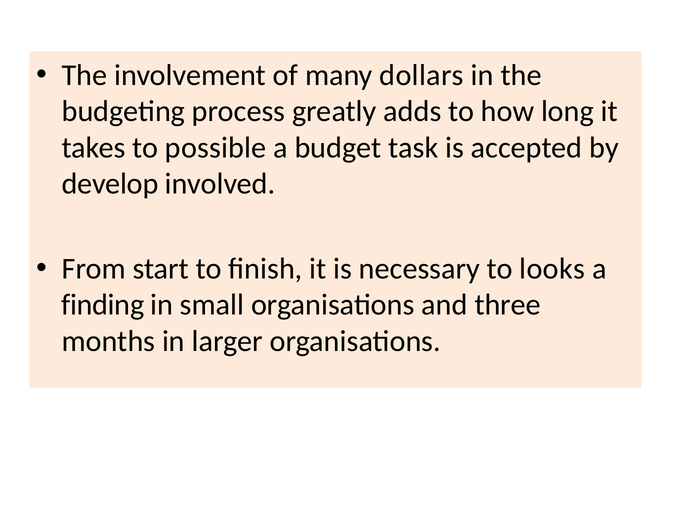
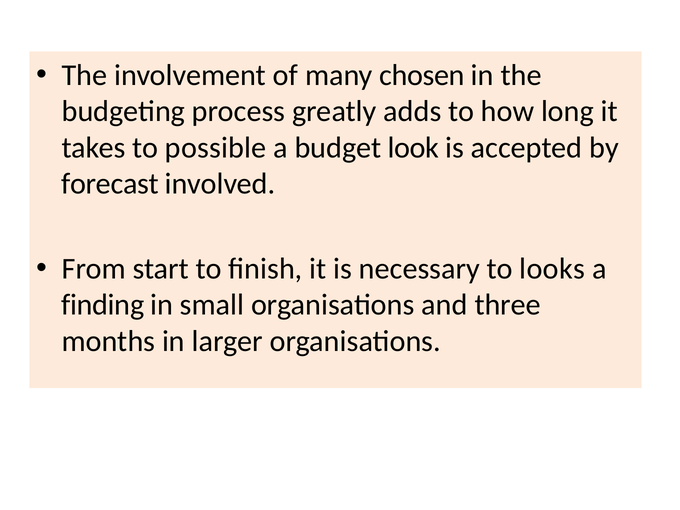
dollars: dollars -> chosen (422, 75)
task: task -> look (413, 148)
develop: develop -> forecast (110, 184)
